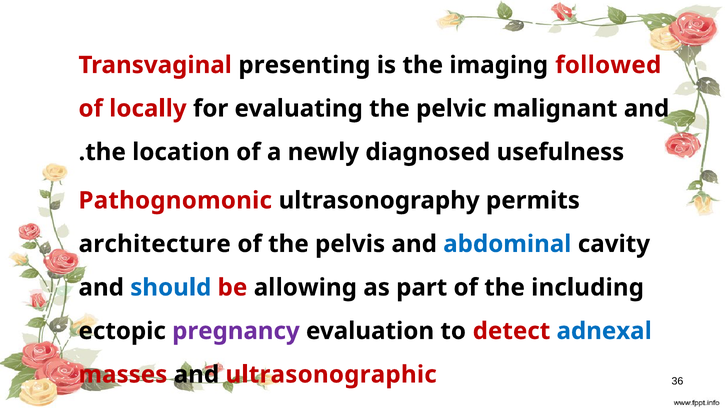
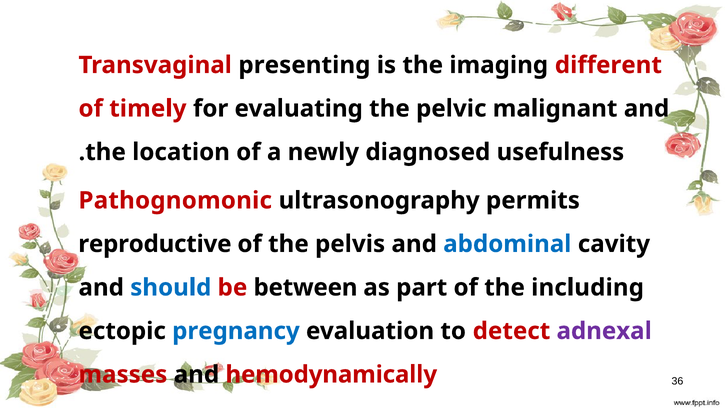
followed: followed -> different (608, 65)
locally: locally -> timely (148, 109)
architecture: architecture -> reproductive (155, 244)
allowing: allowing -> between (305, 287)
pregnancy colour: purple -> blue (236, 331)
adnexal colour: blue -> purple (604, 331)
ultrasonographic: ultrasonographic -> hemodynamically (331, 374)
